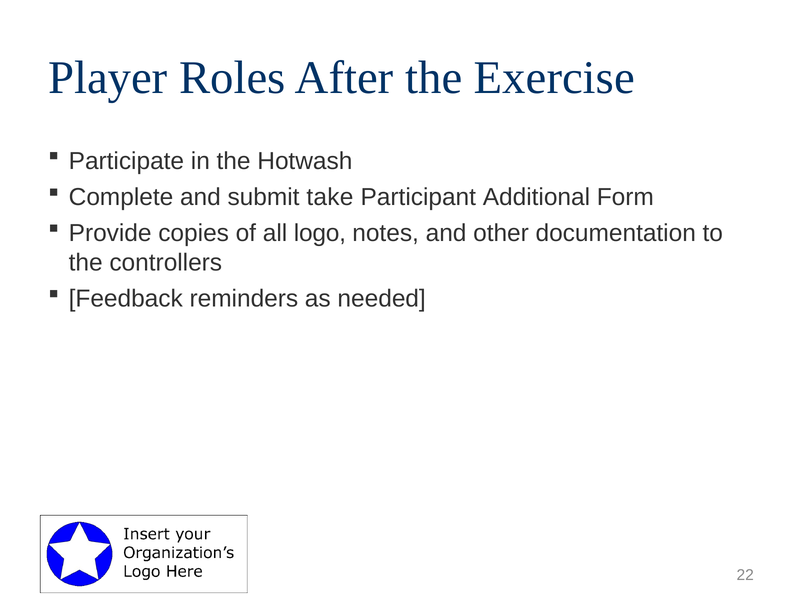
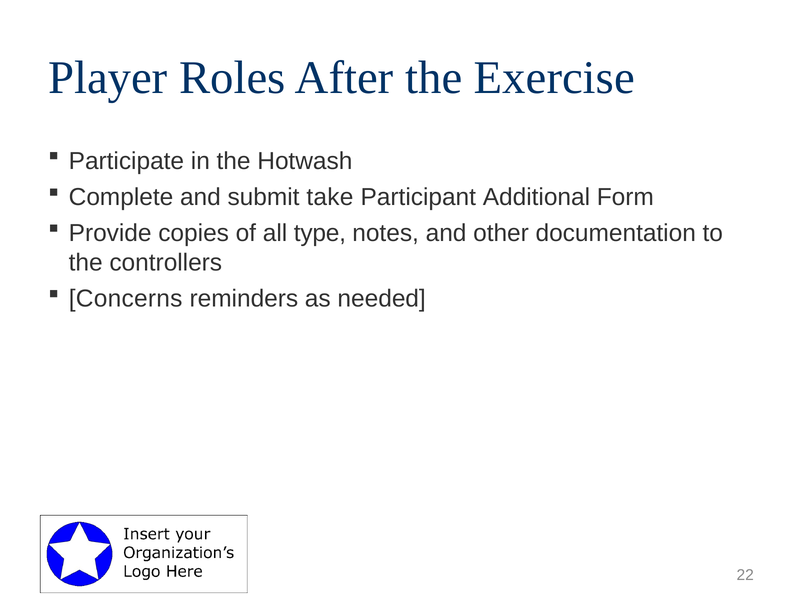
logo: logo -> type (320, 233)
Feedback: Feedback -> Concerns (126, 298)
